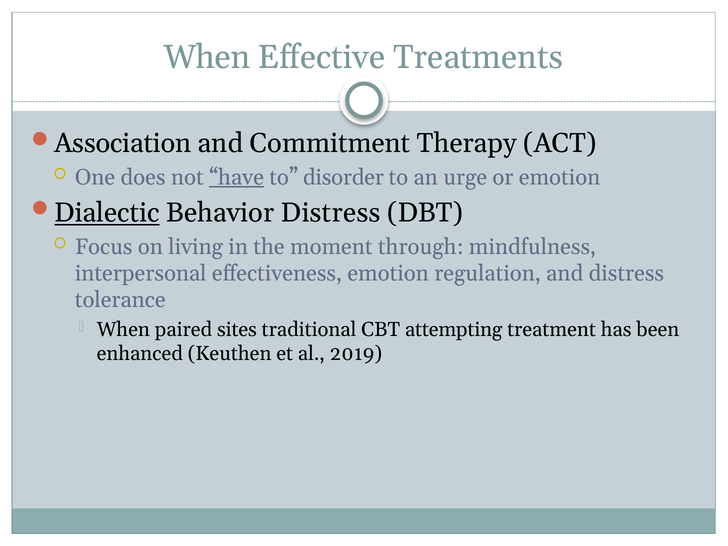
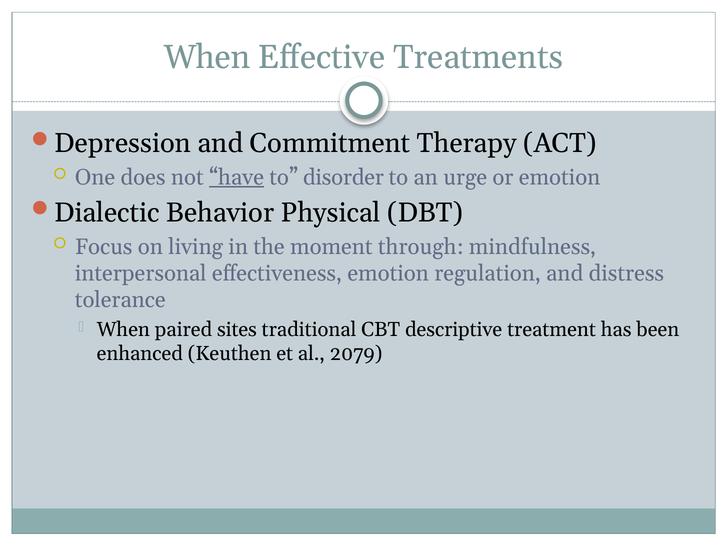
Association: Association -> Depression (123, 143)
Dialectic underline: present -> none (107, 213)
Behavior Distress: Distress -> Physical (331, 213)
attempting: attempting -> descriptive (454, 329)
2019: 2019 -> 2079 (356, 354)
